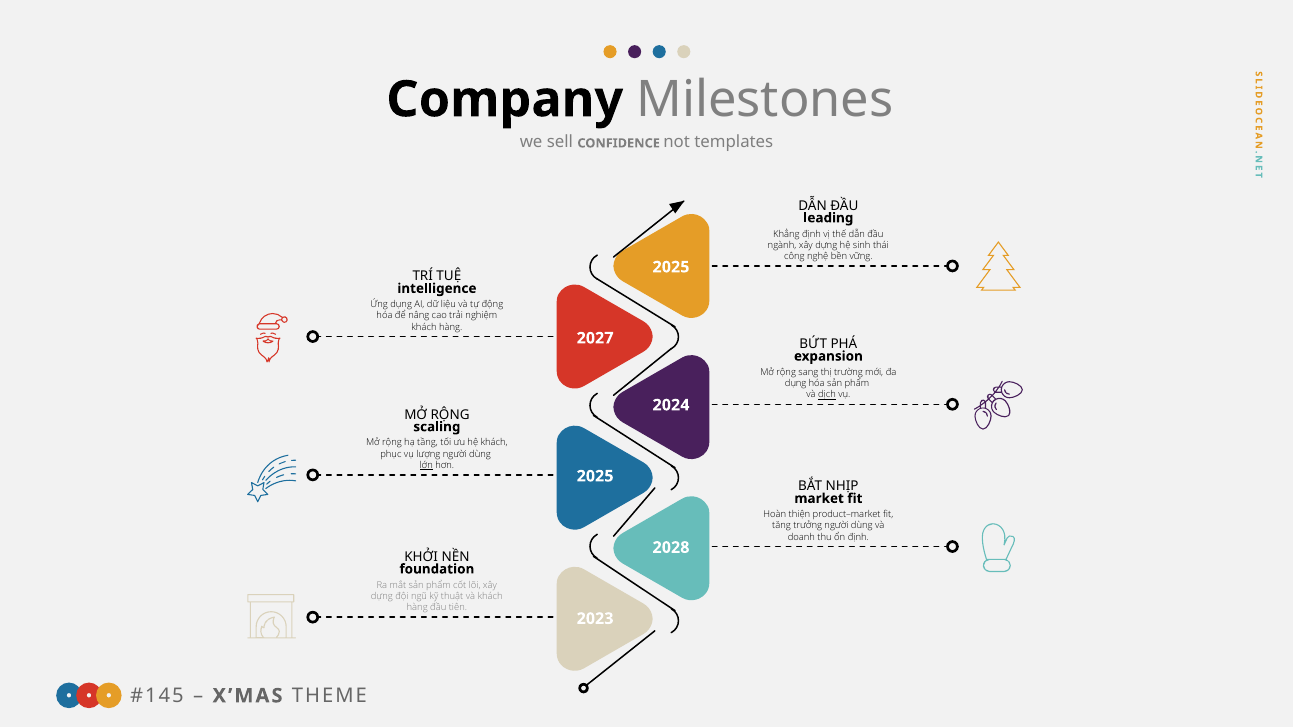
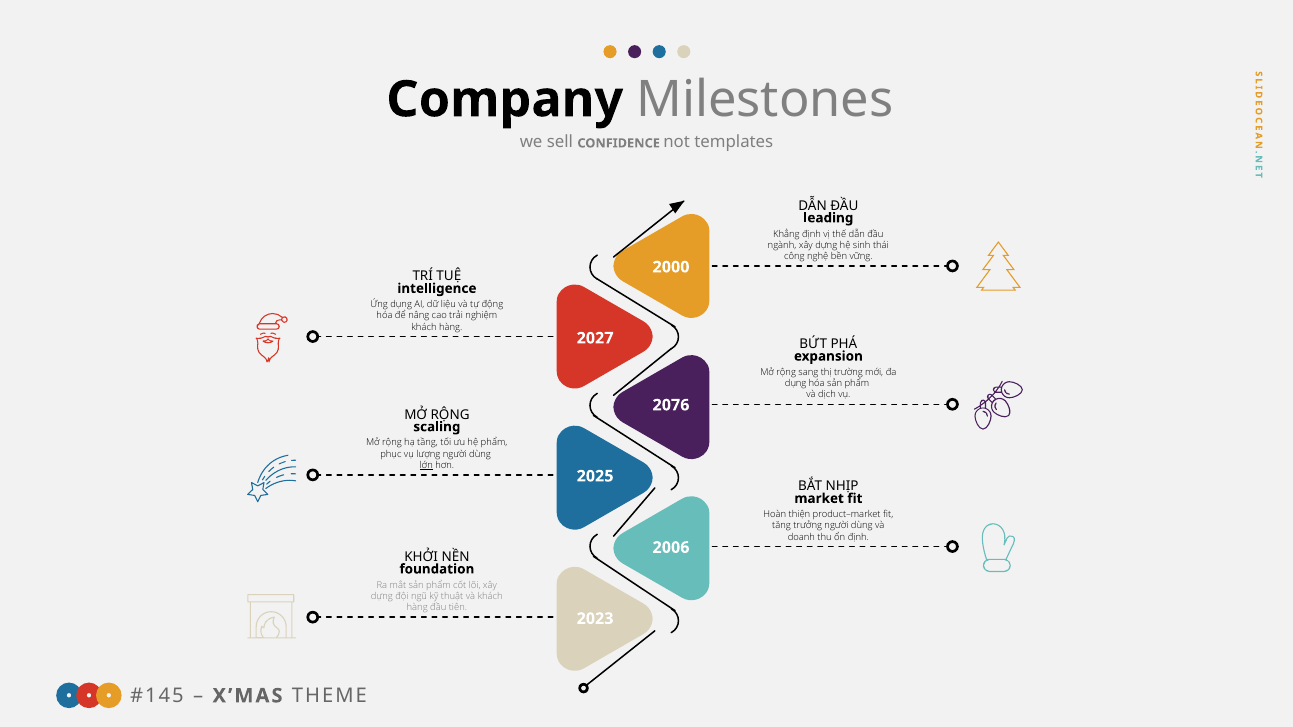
2025: 2025 -> 2000 (671, 267)
dịch underline: present -> none (827, 395)
2024: 2024 -> 2076 (671, 405)
hệ khách: khách -> phẩm (494, 443)
2028: 2028 -> 2006 (671, 548)
